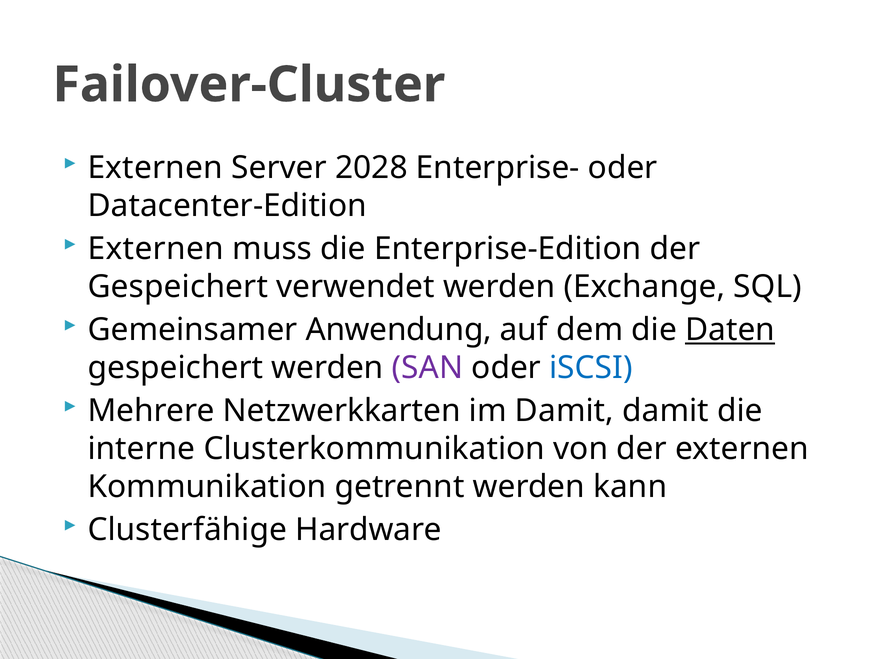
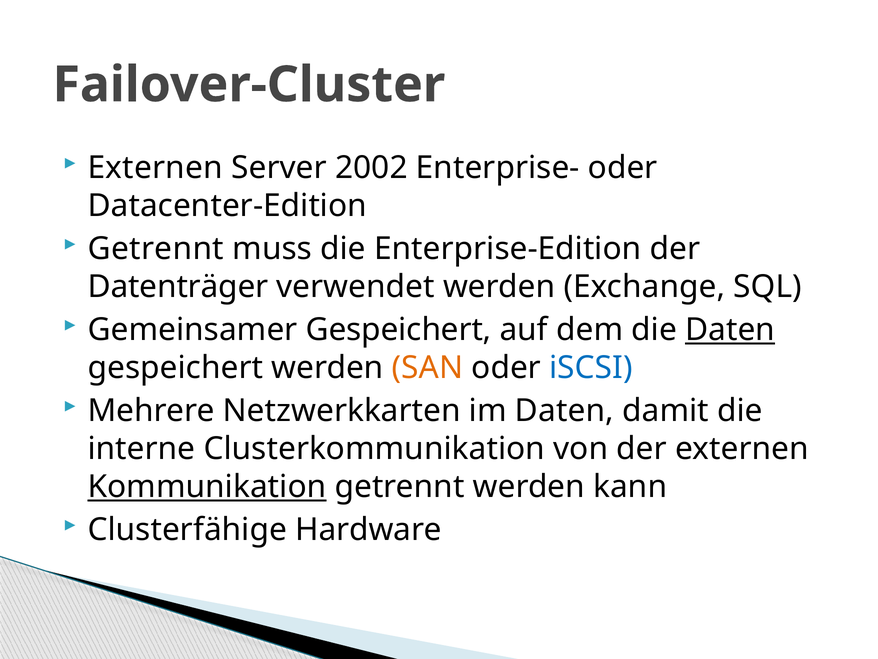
2028: 2028 -> 2002 (371, 168)
Externen: Externen -> Getrennt (156, 249)
Gespeichert: Gespeichert -> Datenträger (178, 287)
Gemeinsamer Anwendung: Anwendung -> Gespeichert (399, 330)
SAN colour: purple -> orange (428, 368)
im Damit: Damit -> Daten (564, 411)
Kommunikation underline: none -> present (207, 487)
